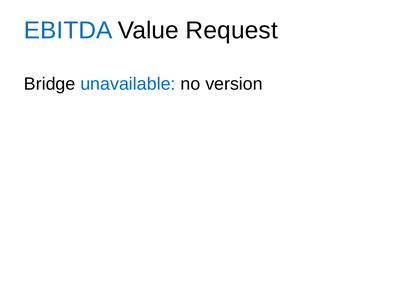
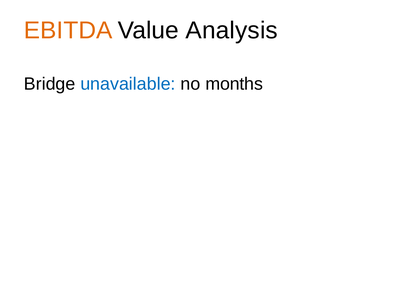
EBITDA colour: blue -> orange (68, 30)
Request: Request -> Analysis (232, 30)
version: version -> months (234, 84)
